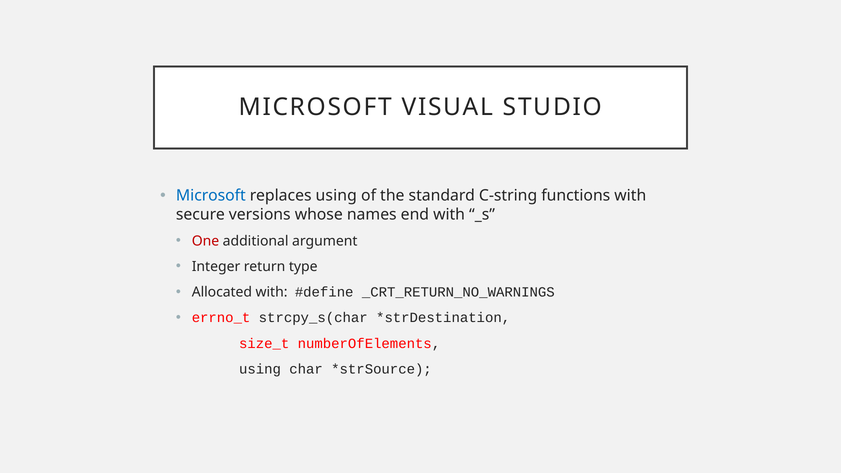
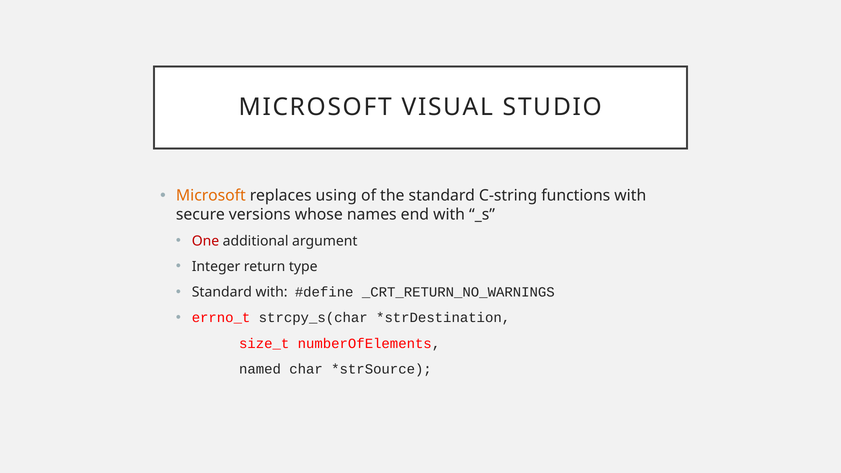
Microsoft colour: blue -> orange (211, 196)
Allocated: Allocated -> Standard (222, 292)
using: using -> named (260, 369)
